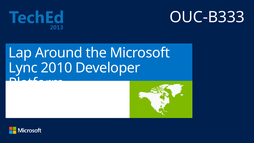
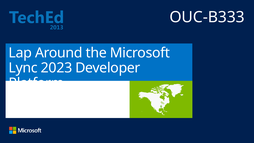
2010: 2010 -> 2023 (57, 68)
